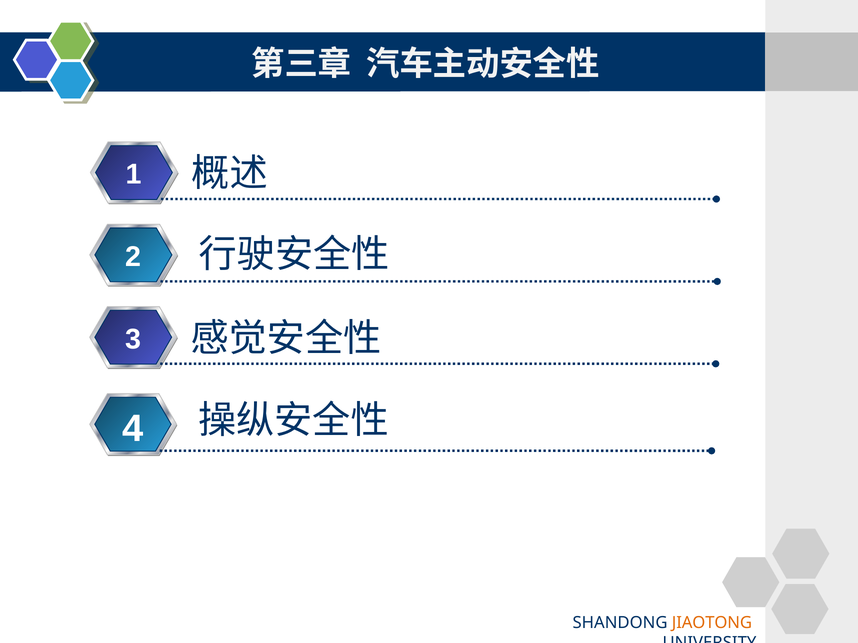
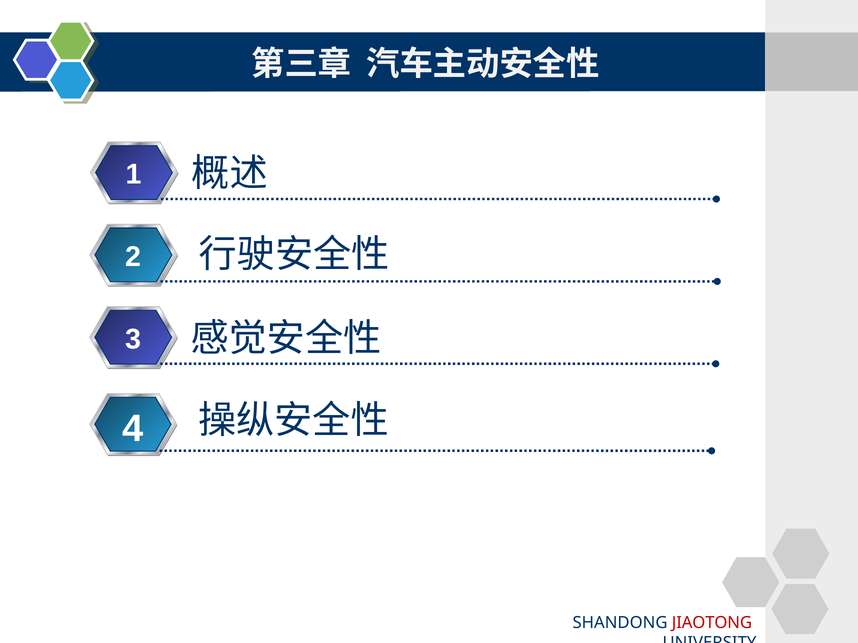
JIAOTONG colour: orange -> red (712, 623)
